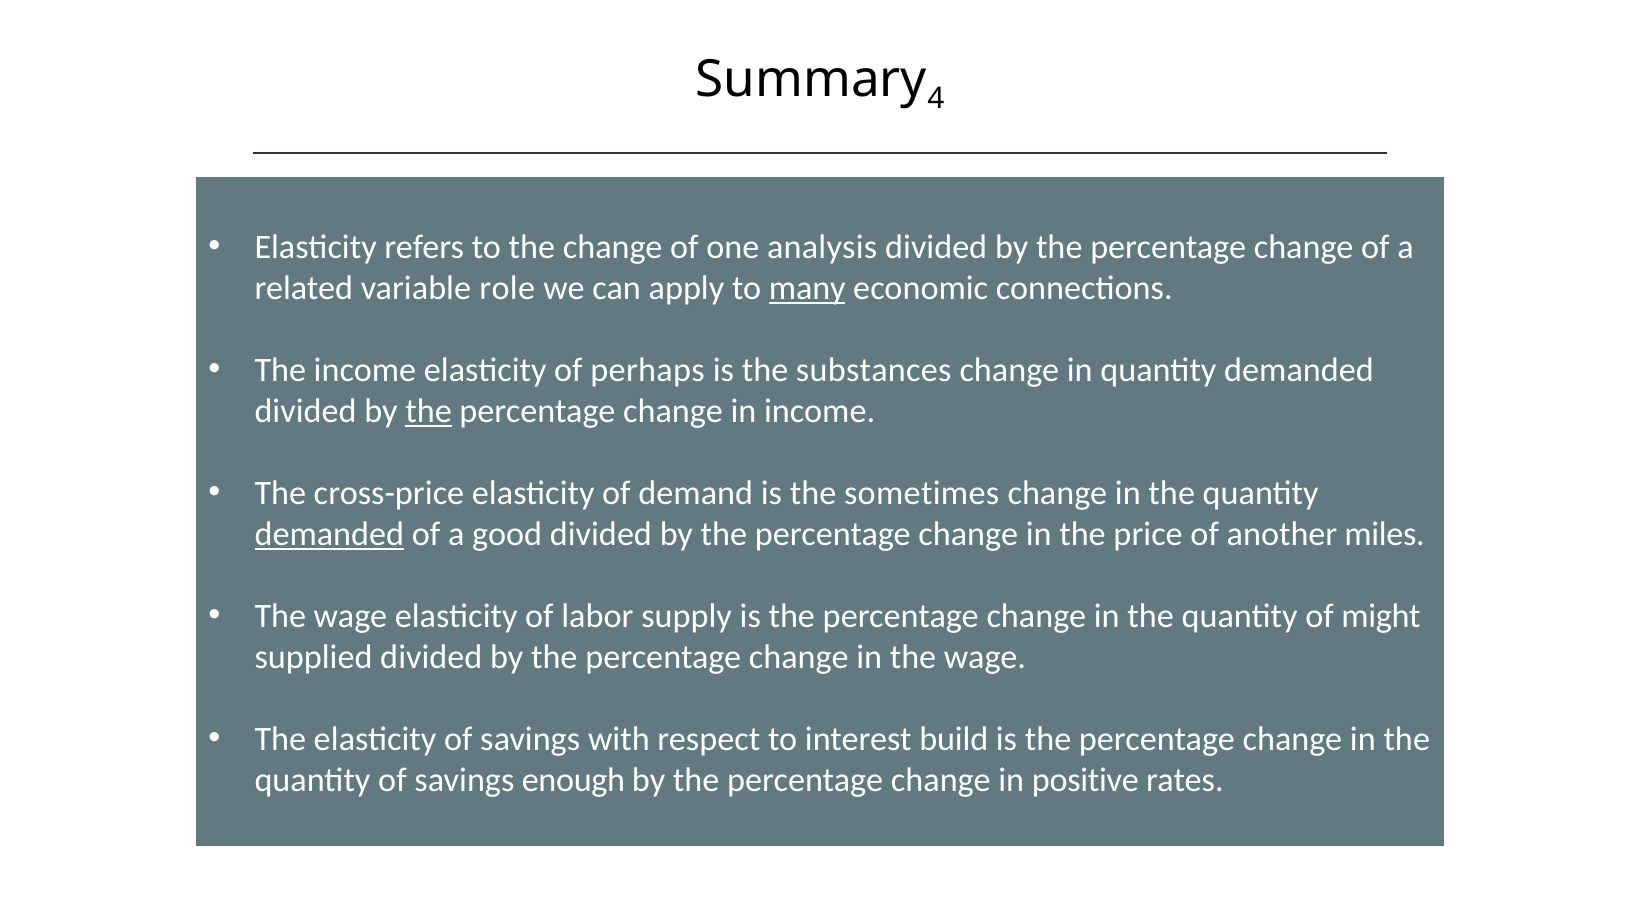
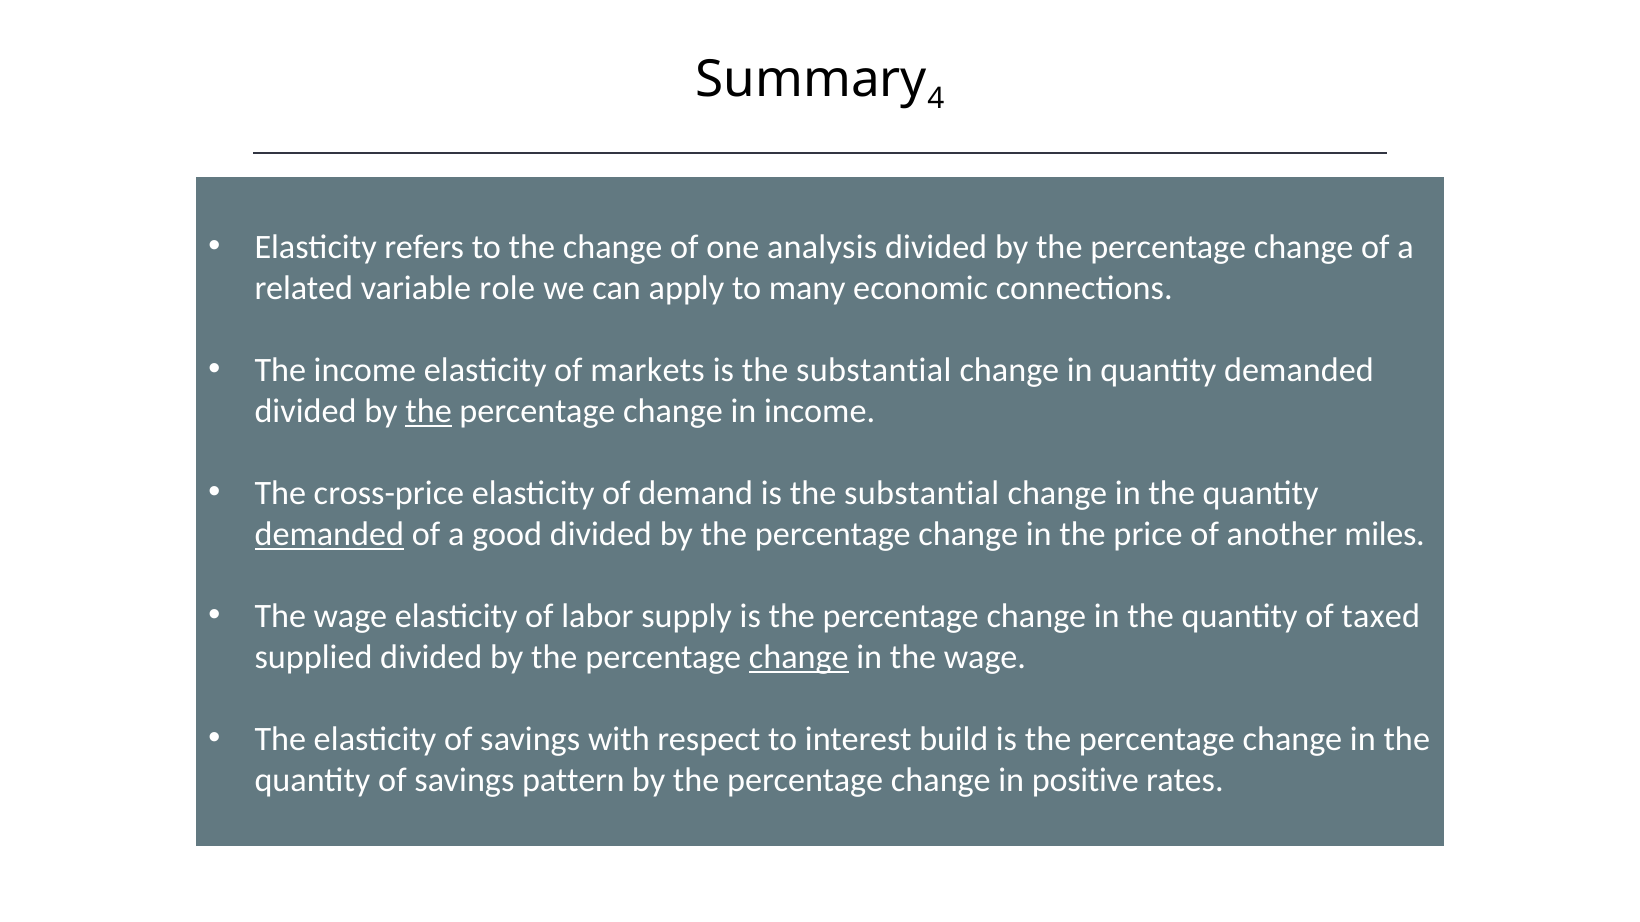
many underline: present -> none (807, 289)
perhaps: perhaps -> markets (648, 371)
substances: substances -> substantial (874, 371)
demand is the sometimes: sometimes -> substantial (922, 494)
might: might -> taxed (1381, 617)
change underline: none -> present (799, 658)
enough: enough -> pattern (573, 781)
